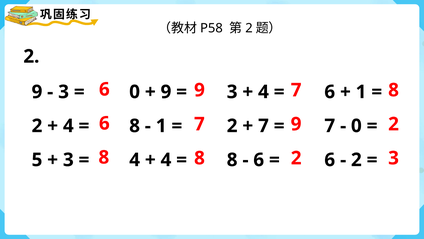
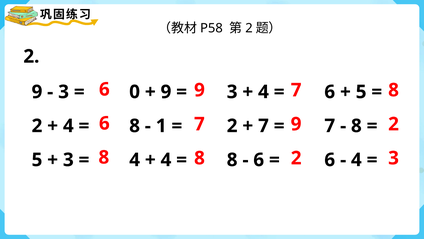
1: 1 -> 5 (361, 92)
0: 0 -> 8 (356, 126)
2: 2 -> 4 (356, 160)
